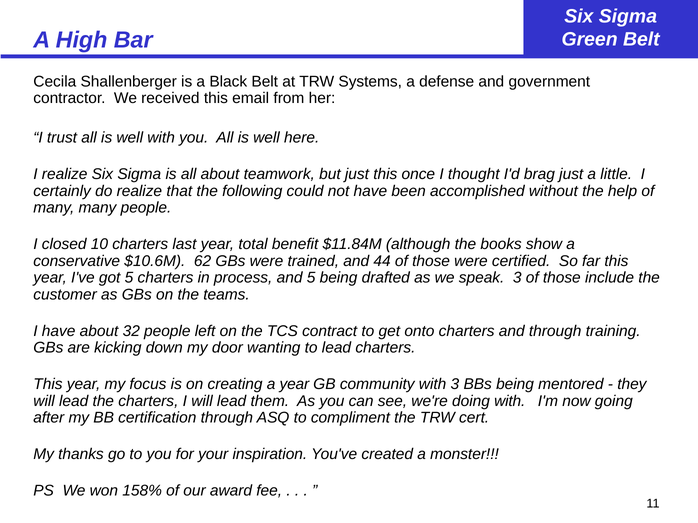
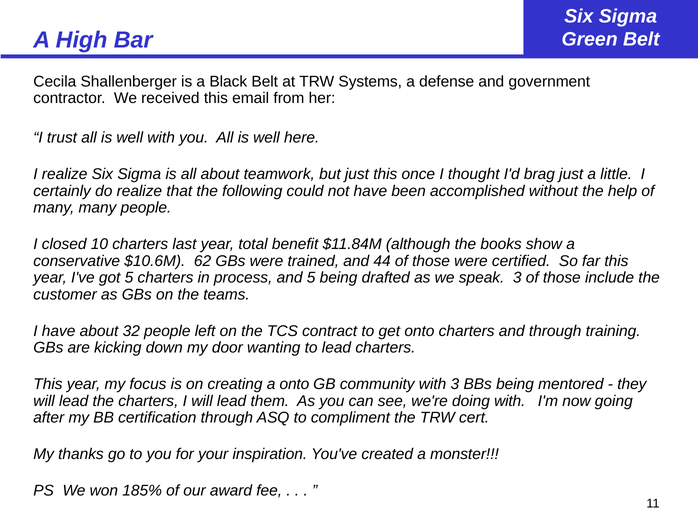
a year: year -> onto (294, 385)
158%: 158% -> 185% (142, 491)
